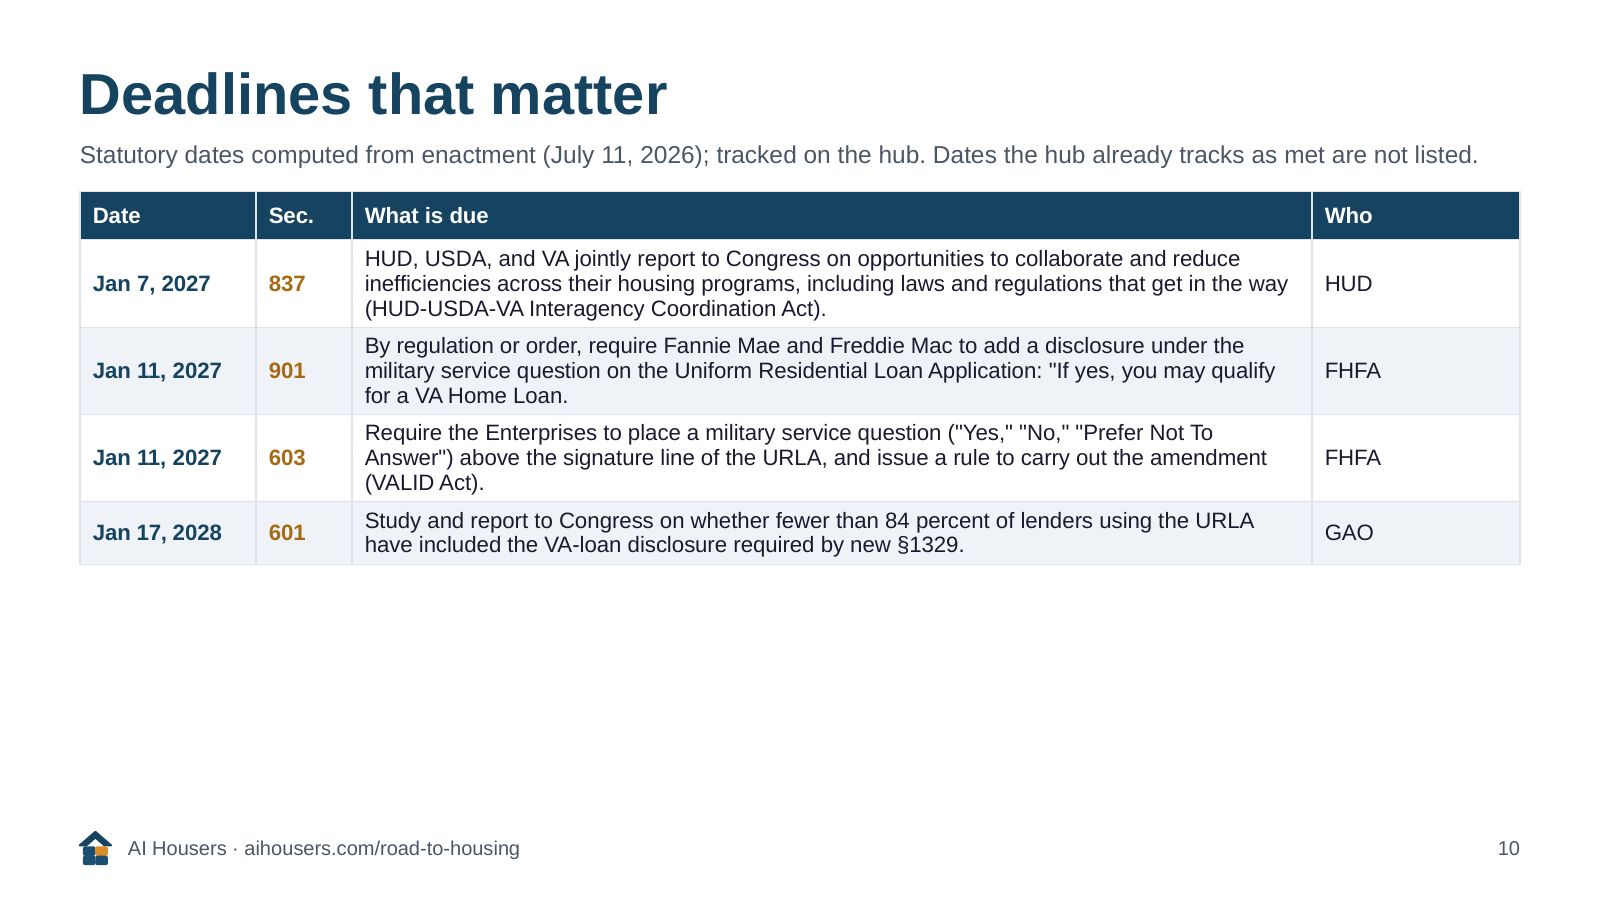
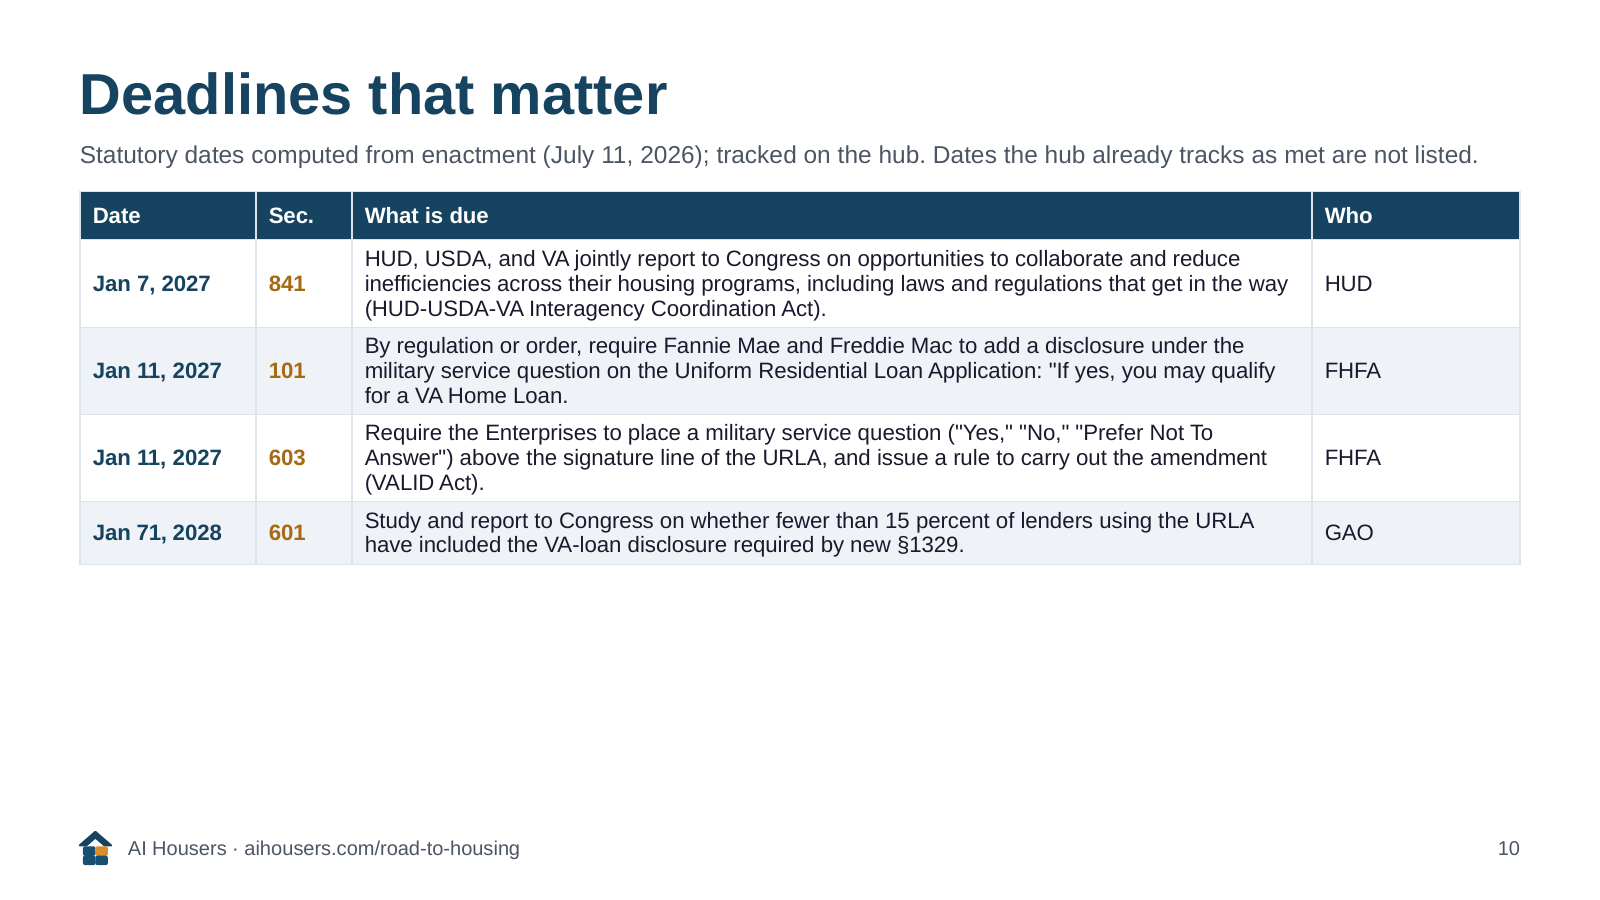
837: 837 -> 841 (287, 284)
901: 901 -> 101 (287, 371)
84: 84 -> 15 (897, 521)
17: 17 -> 71 (152, 533)
